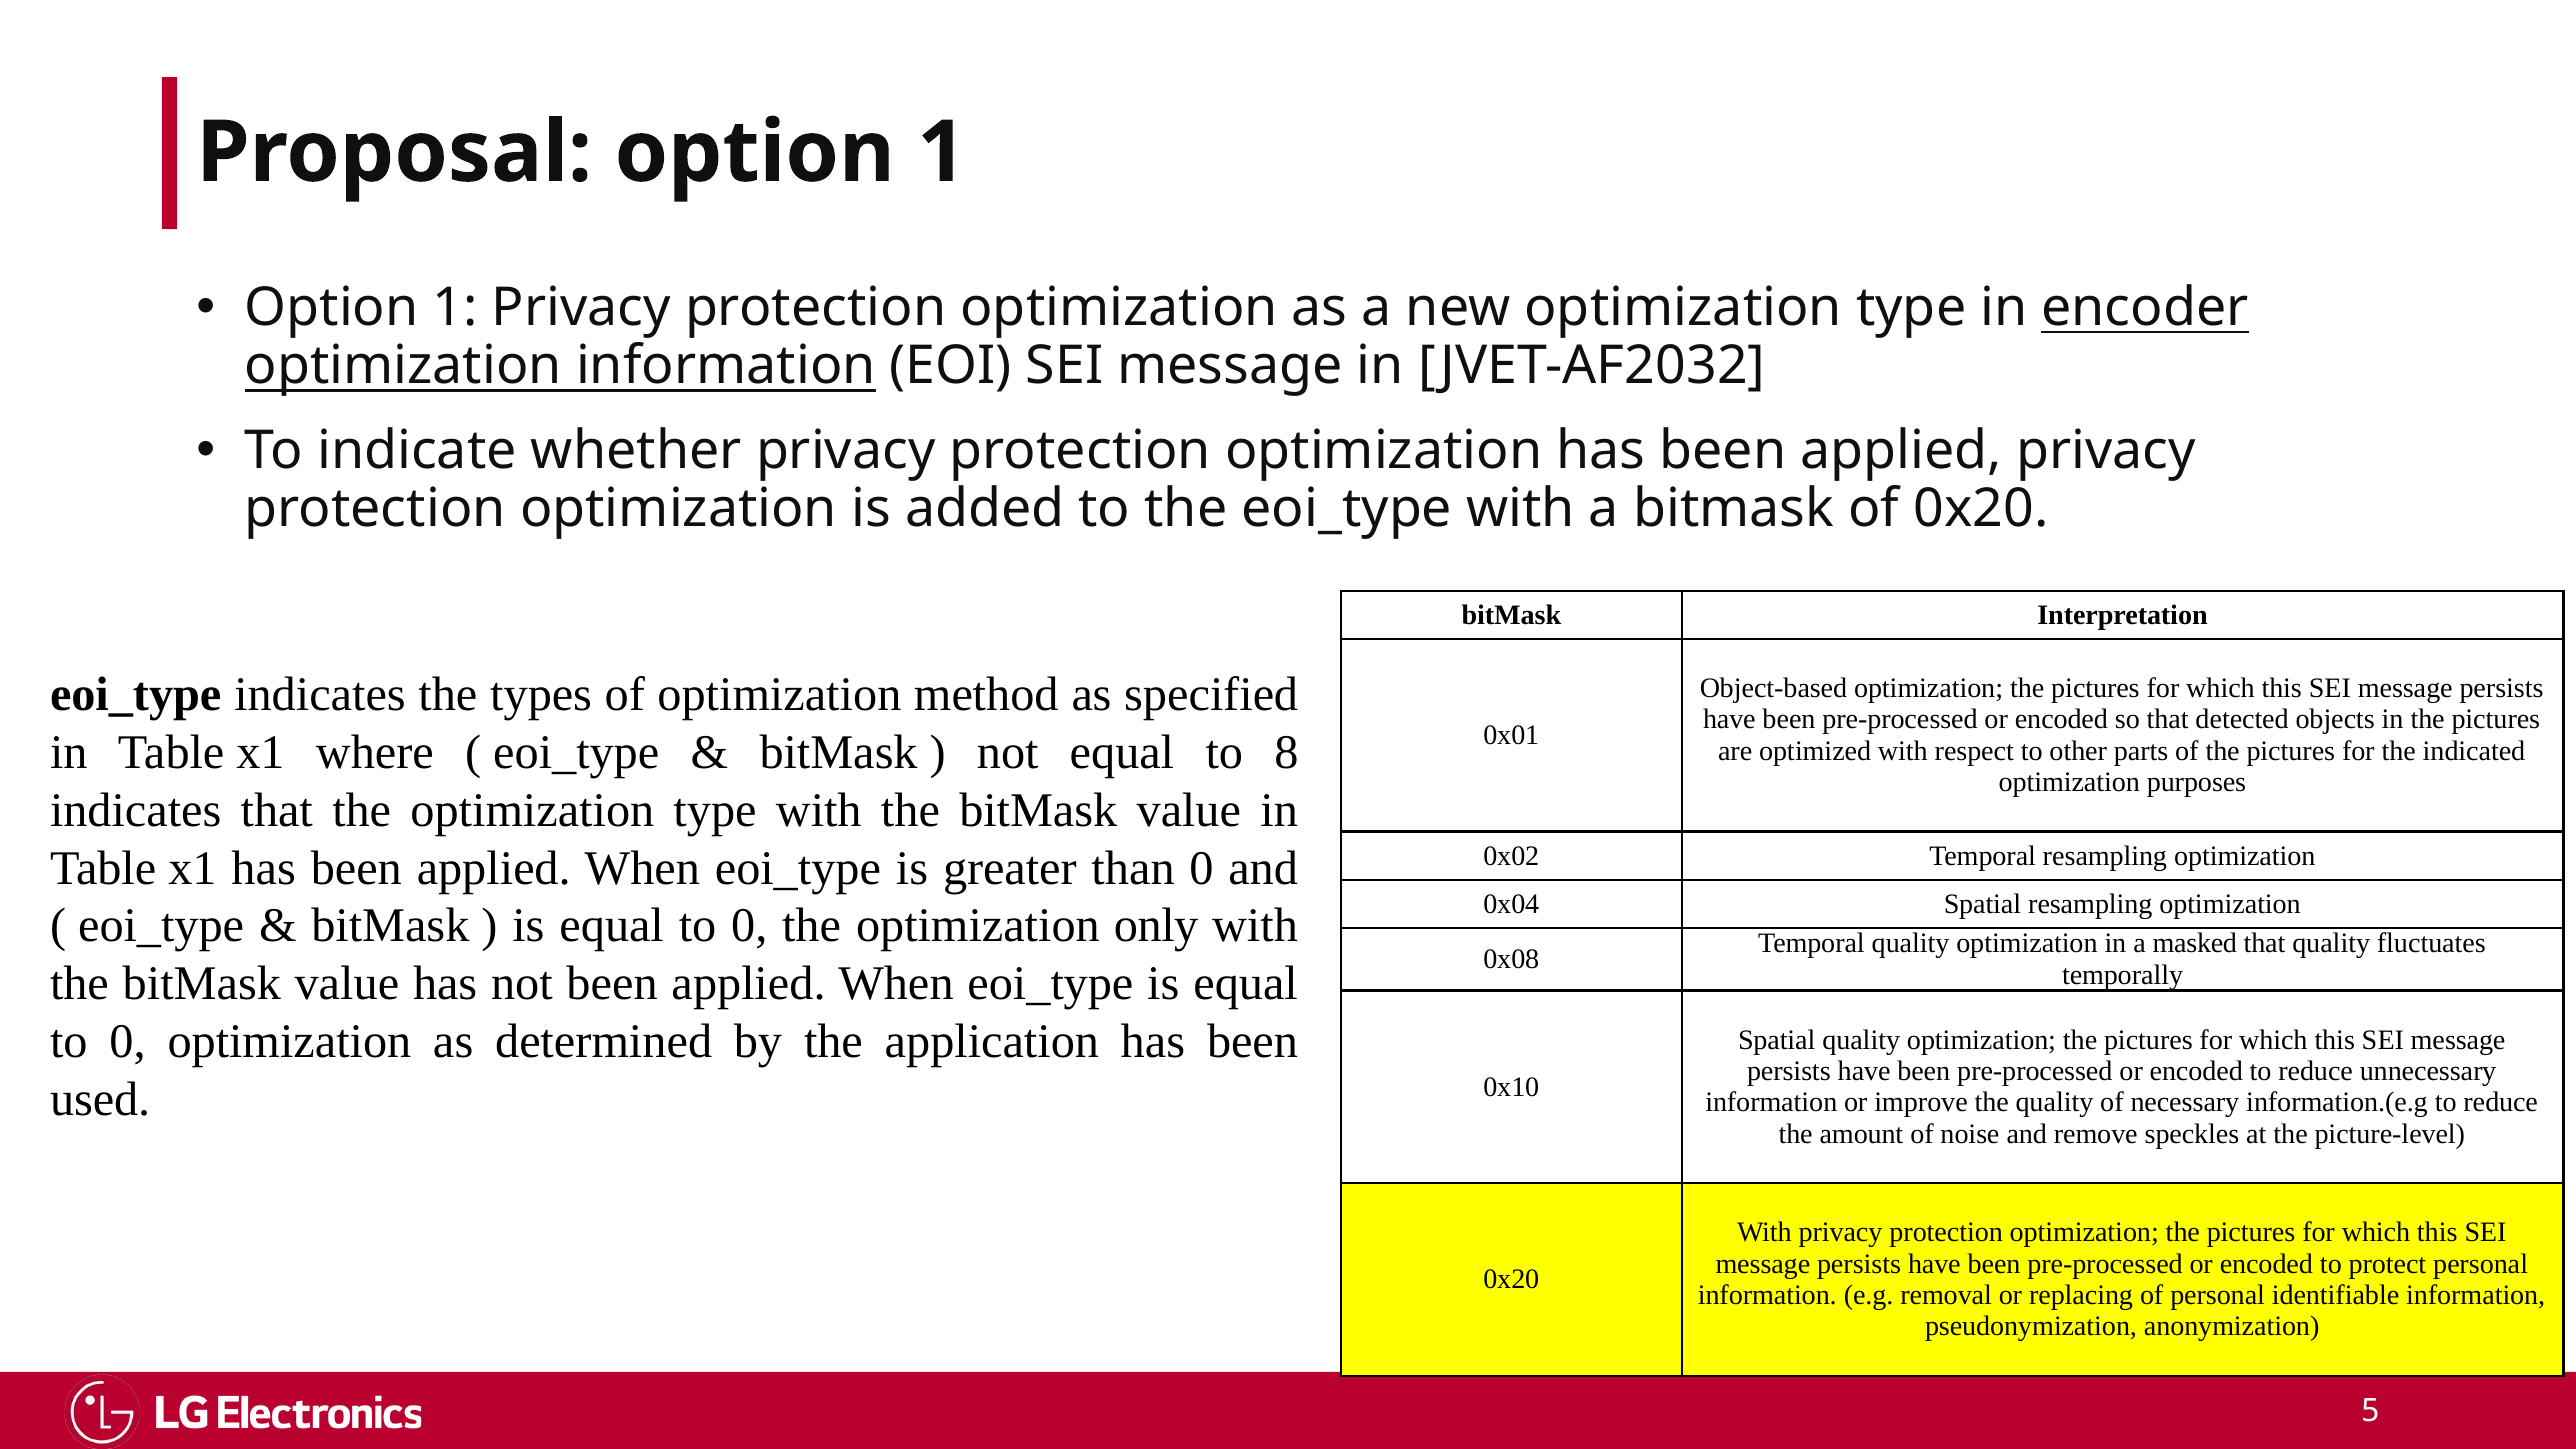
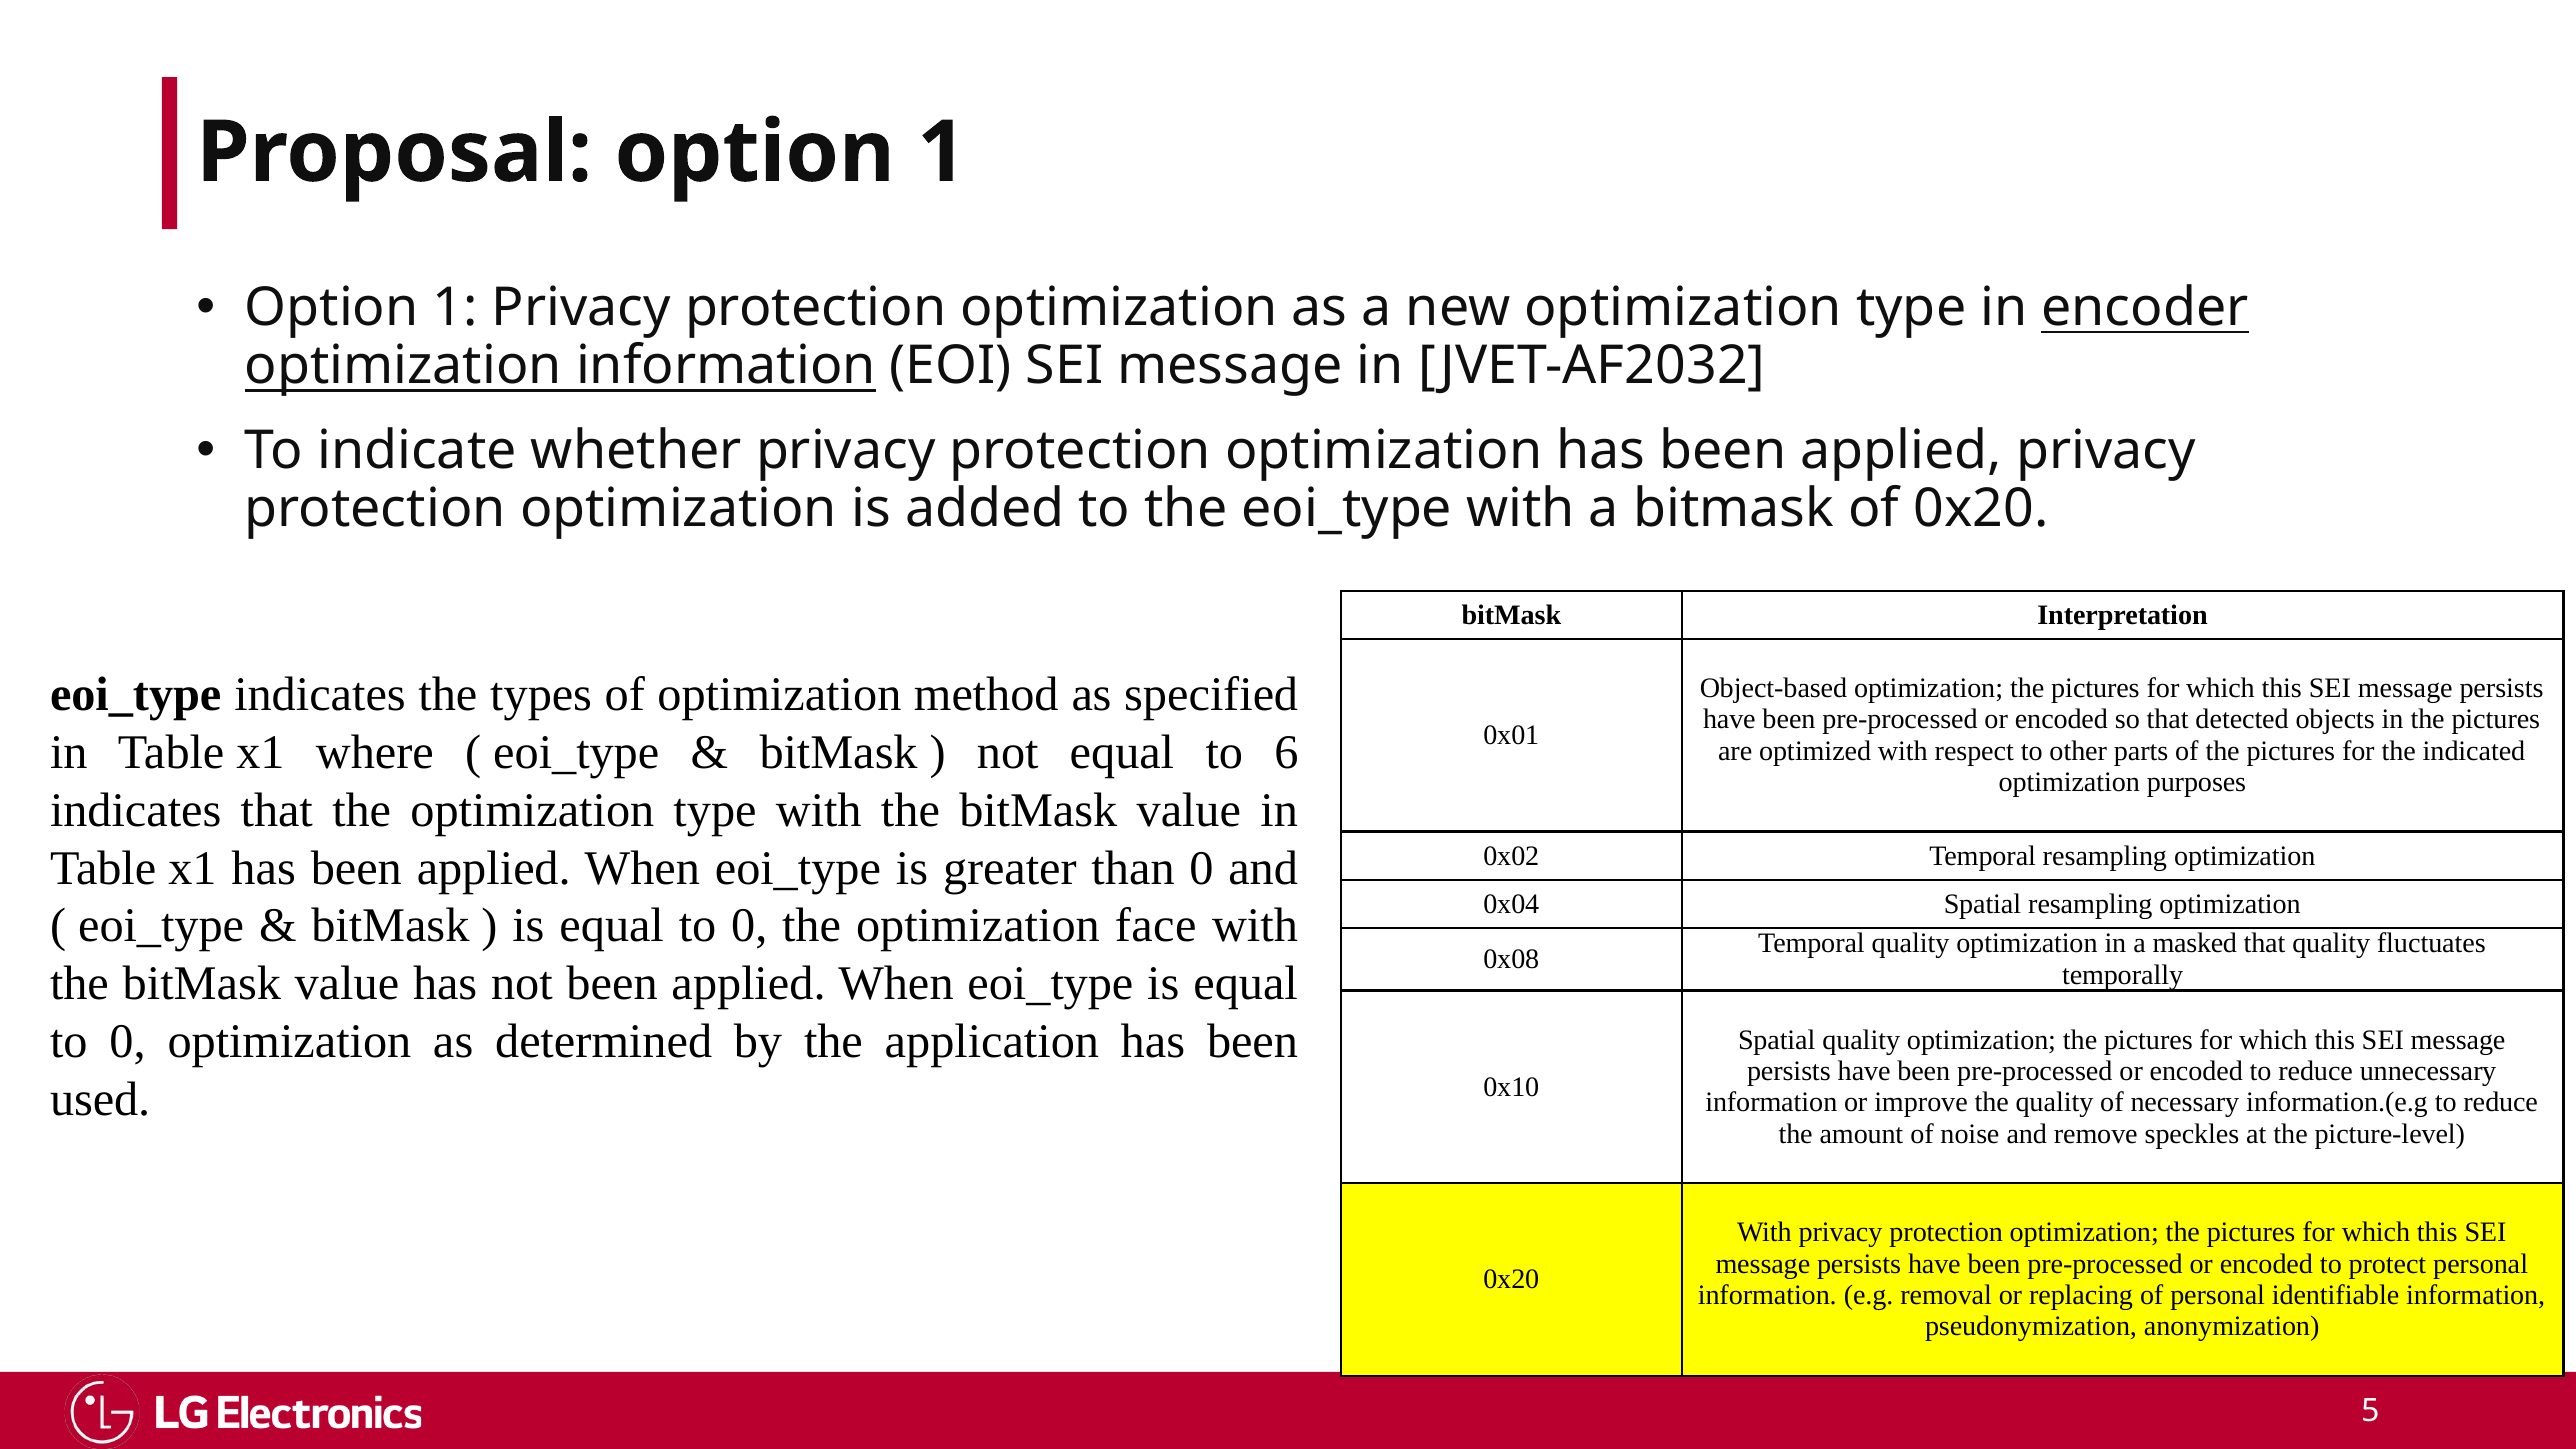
8: 8 -> 6 (1286, 752)
only: only -> face (1156, 926)
